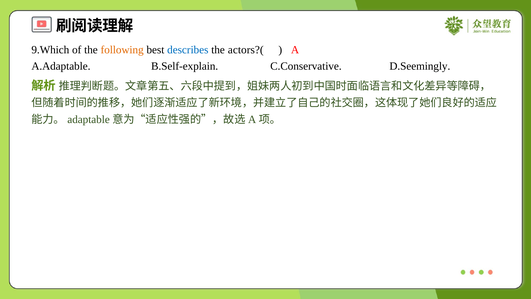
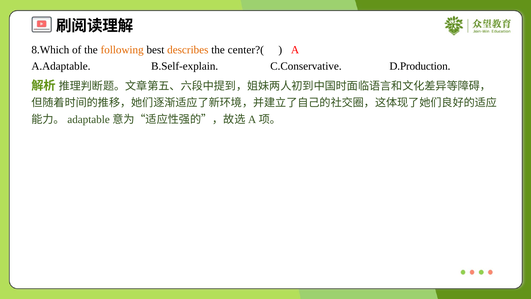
9.Which: 9.Which -> 8.Which (50, 50)
describes colour: blue -> orange (188, 50)
actors?(: actors?( -> center?( (246, 50)
D.Seemingly: D.Seemingly -> D.Production (420, 66)
